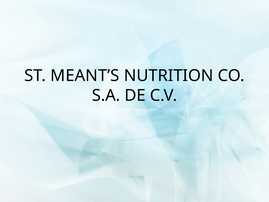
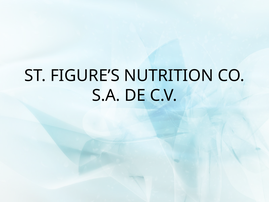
MEANT’S: MEANT’S -> FIGURE’S (85, 76)
